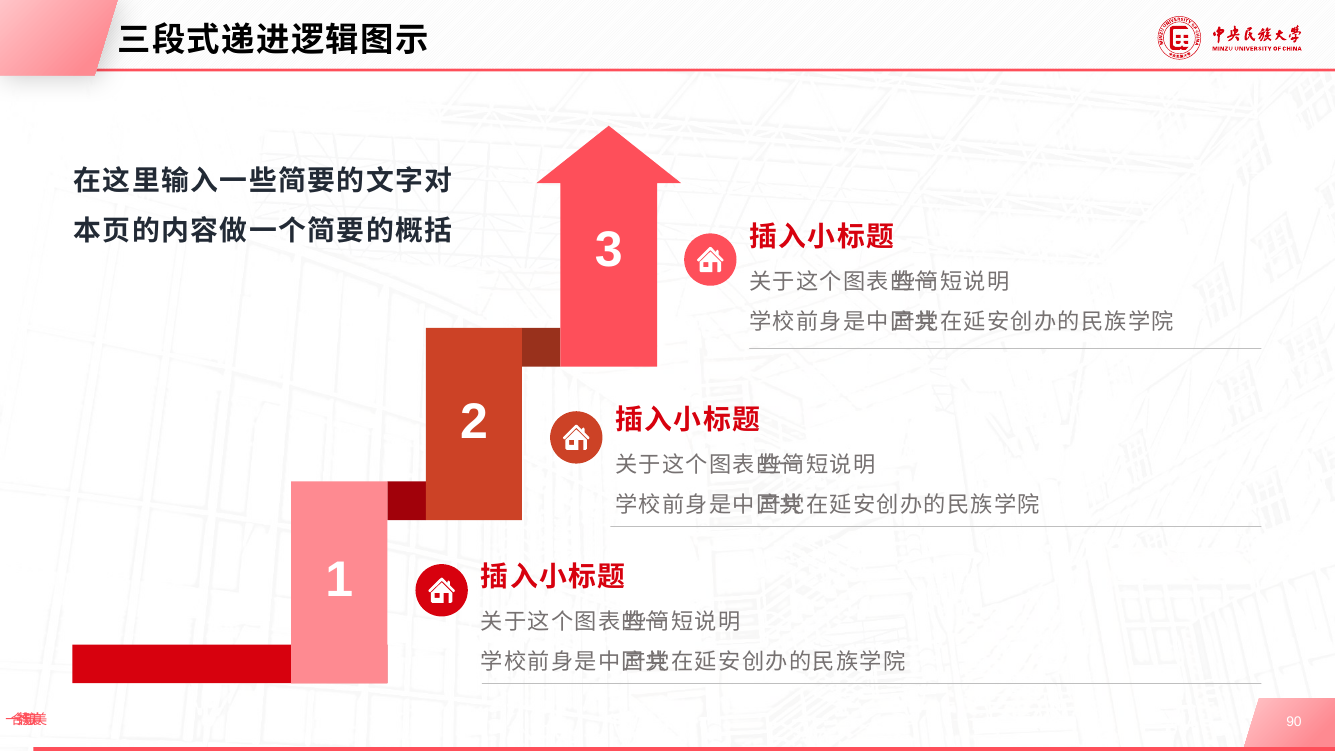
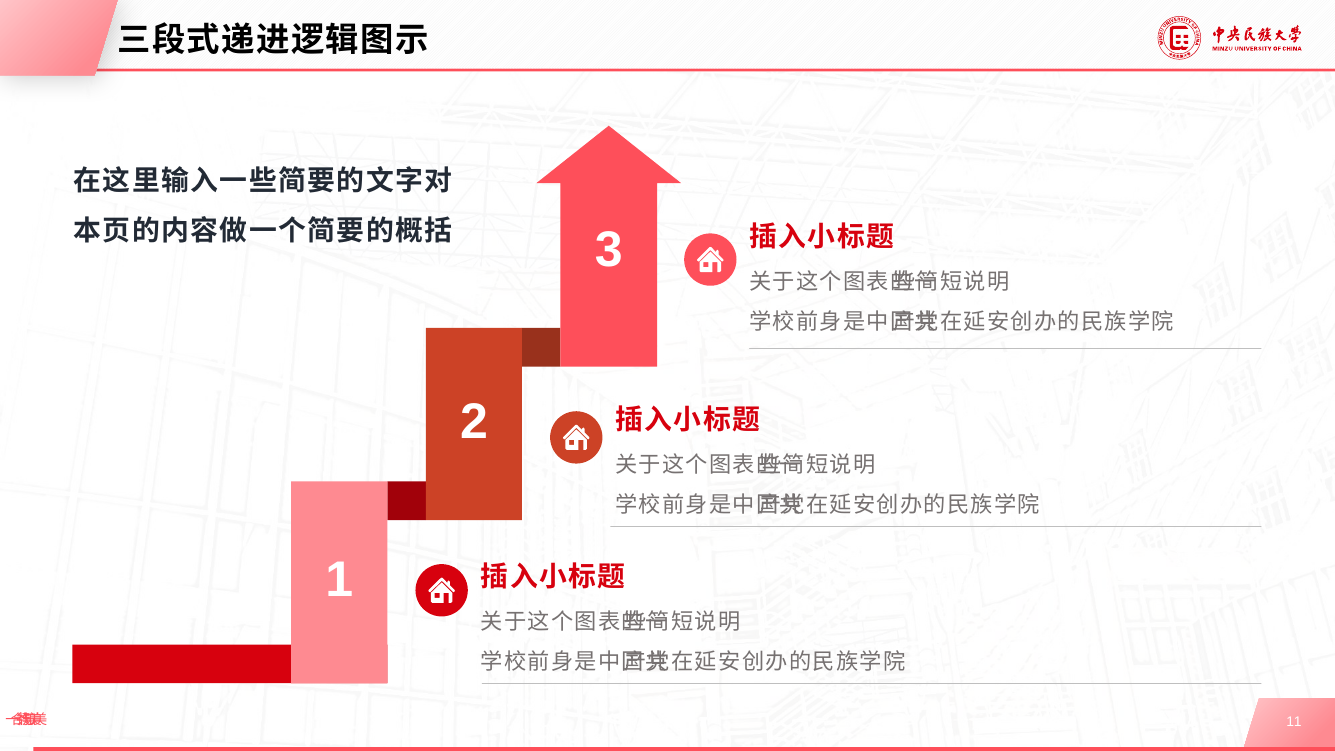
90: 90 -> 11 (1294, 721)
